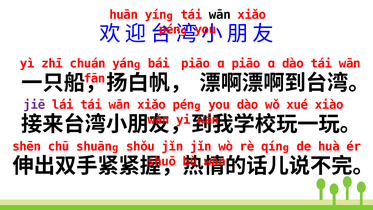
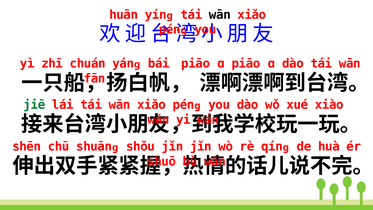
jiē colour: purple -> green (34, 105)
